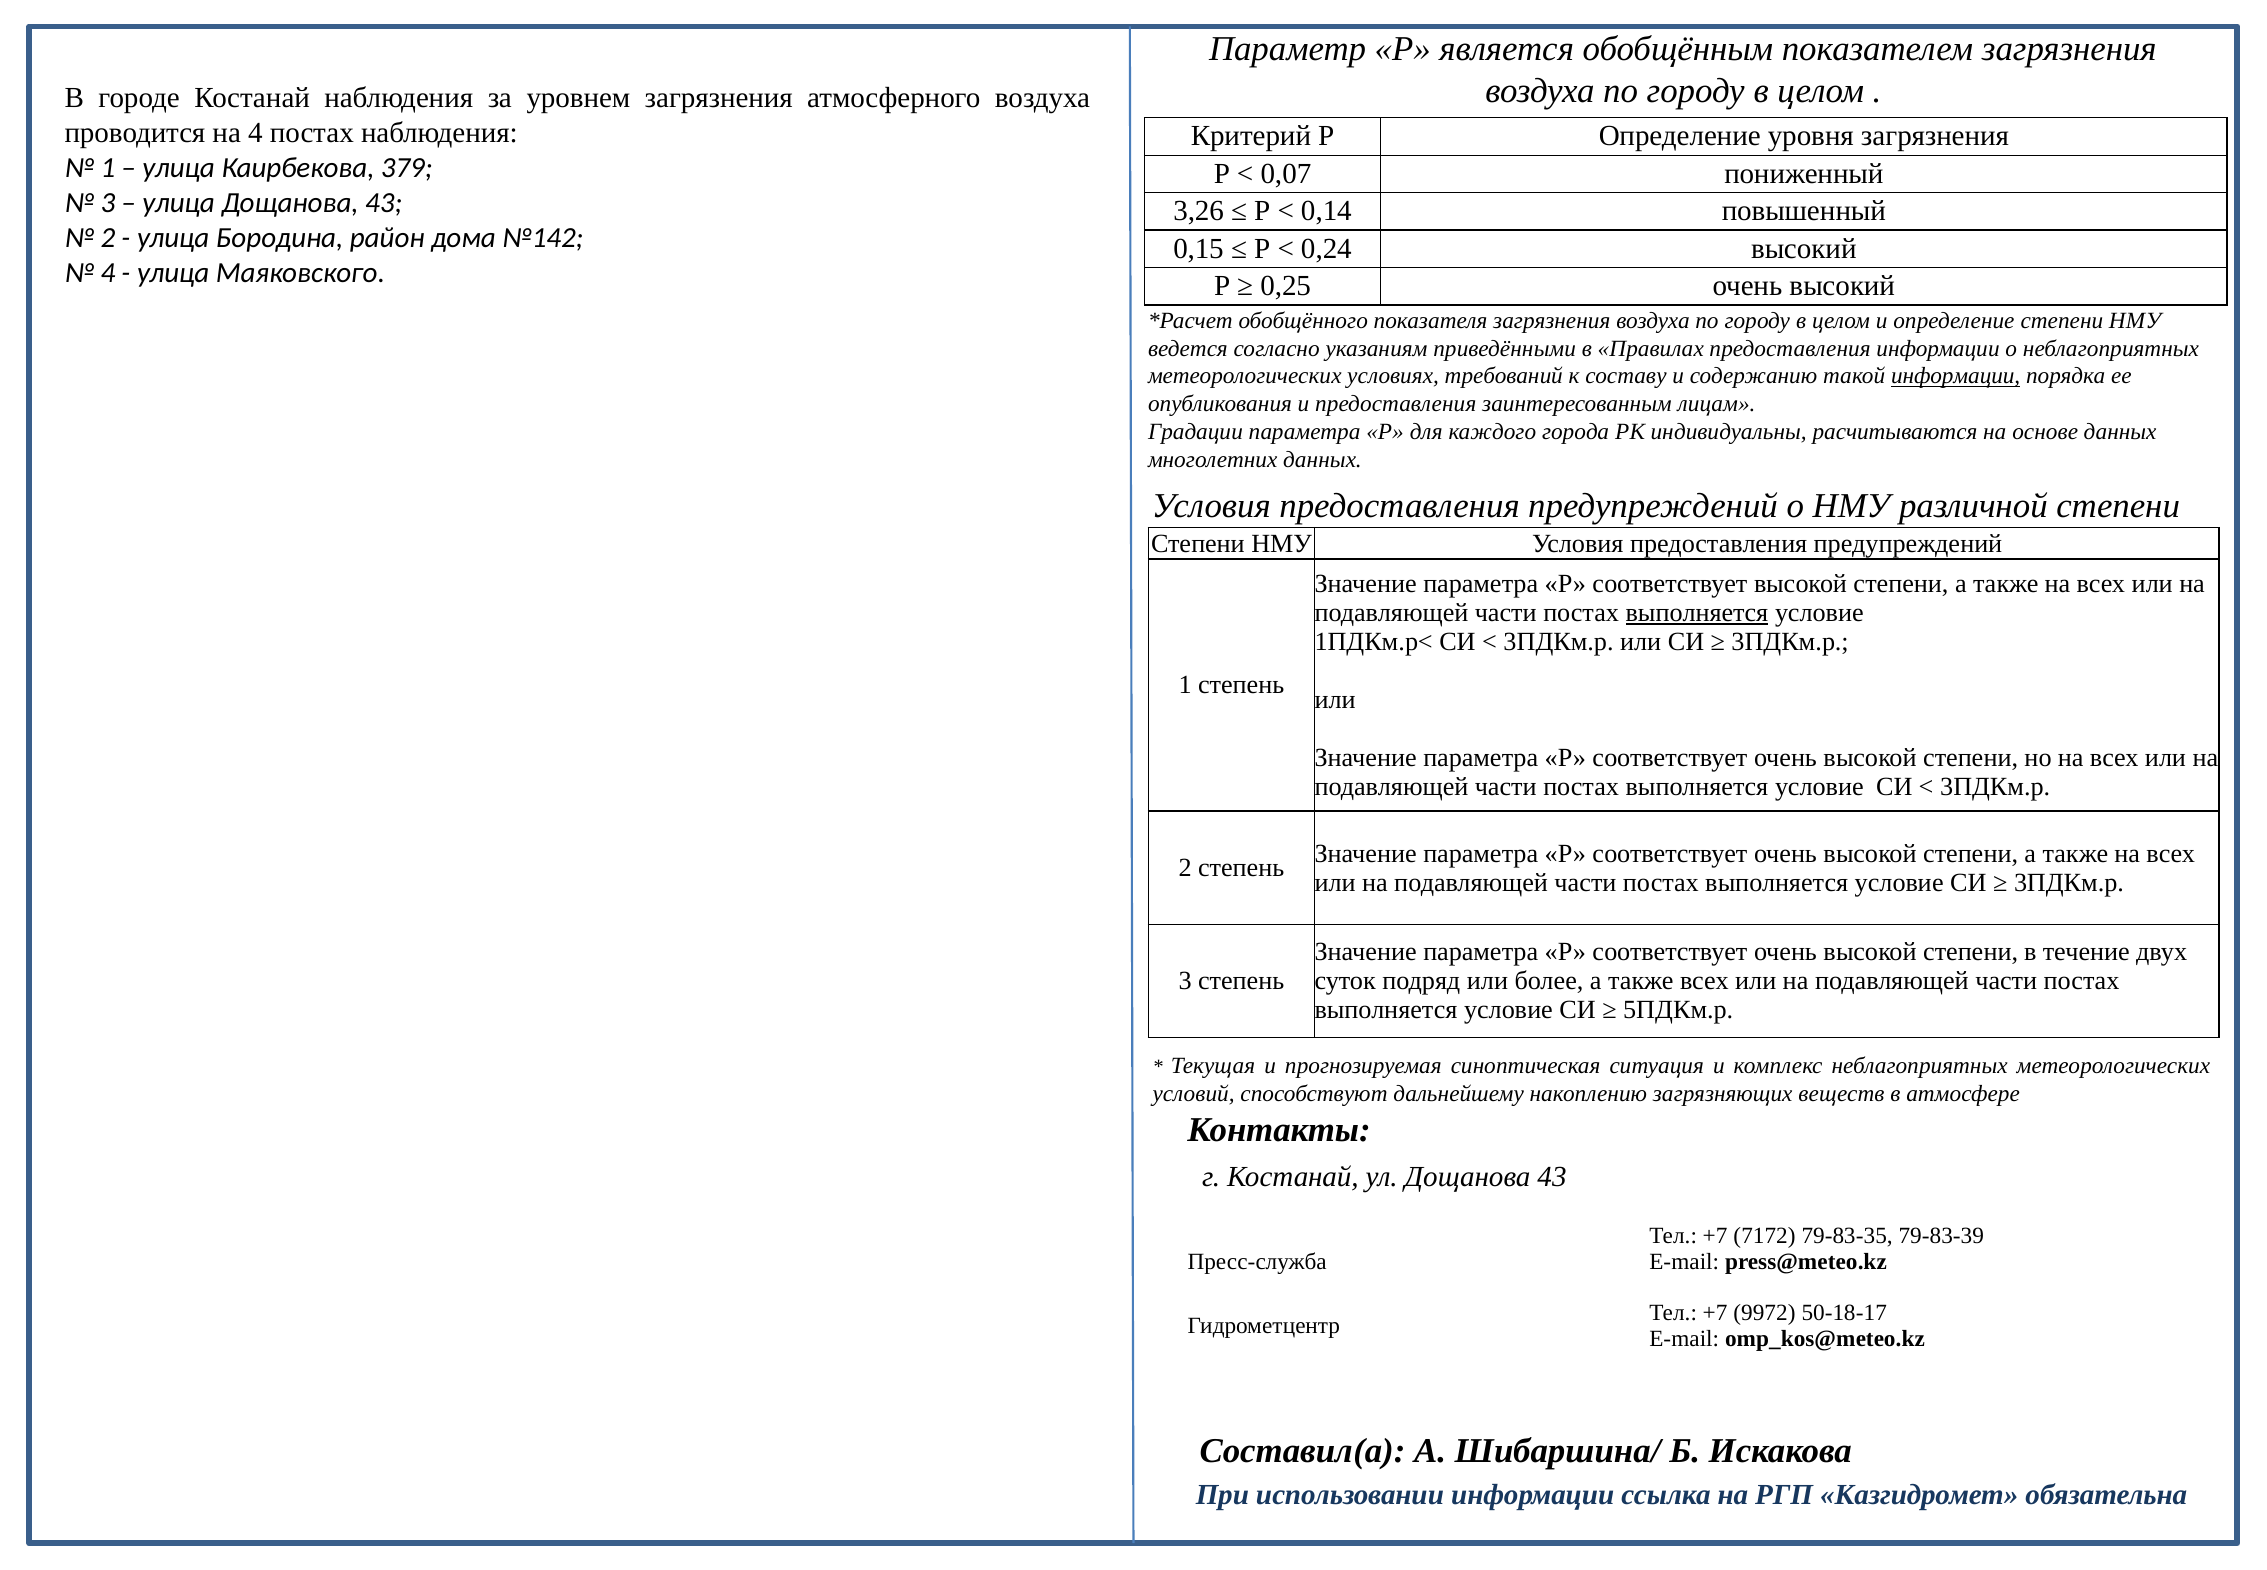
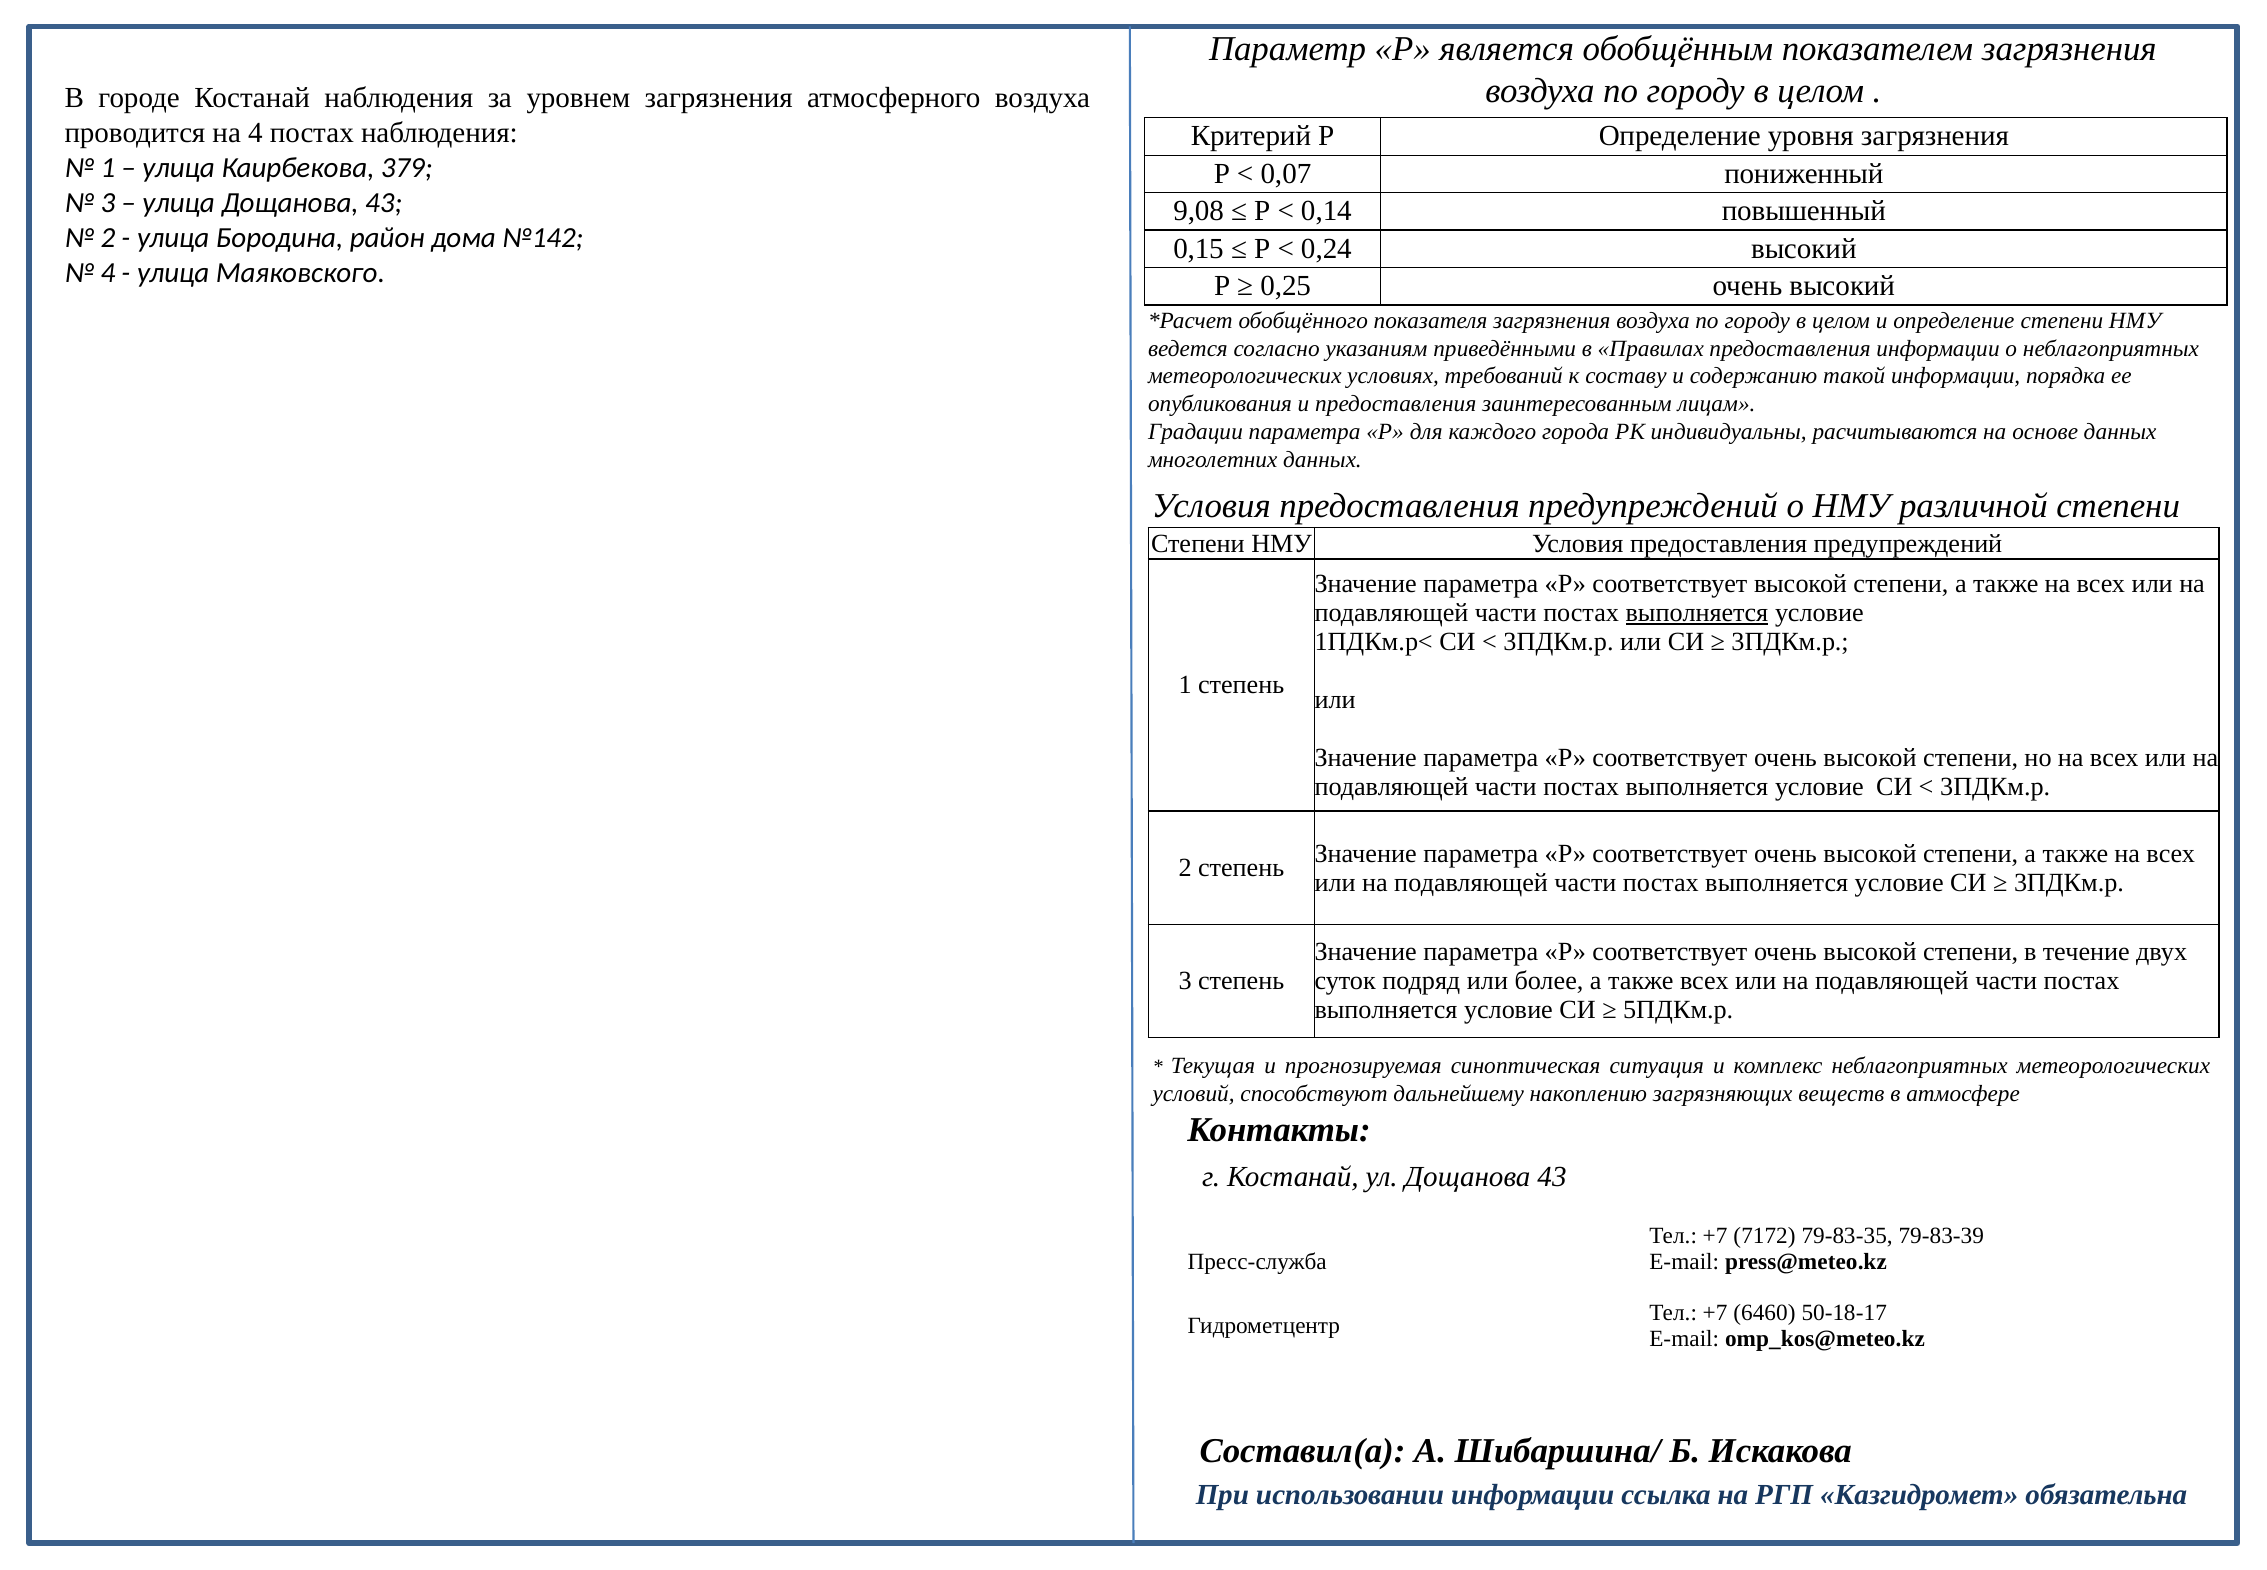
3,26: 3,26 -> 9,08 (1199, 211)
информации underline: present -> none (1956, 376)
9972: 9972 -> 6460 (1764, 1312)
